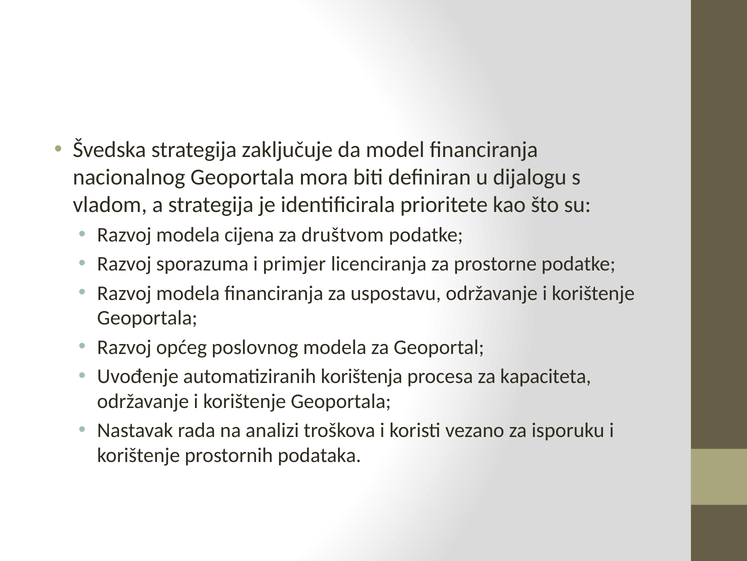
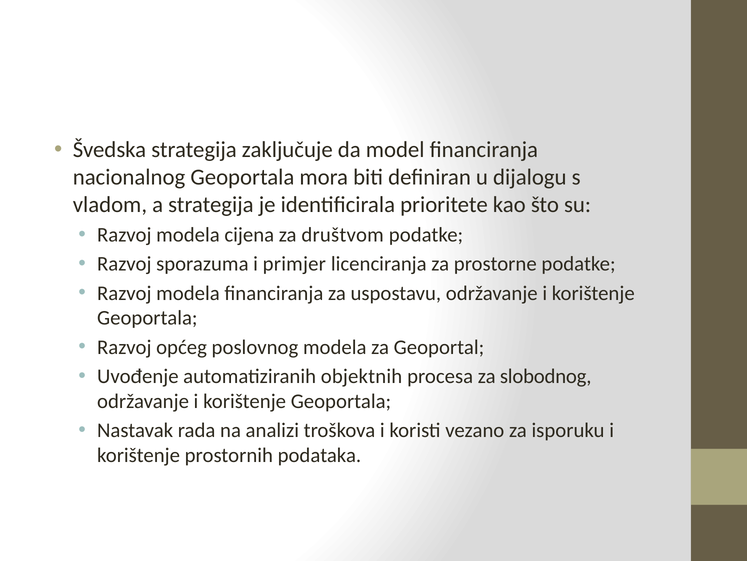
korištenja: korištenja -> objektnih (361, 376)
kapaciteta: kapaciteta -> slobodnog (546, 376)
